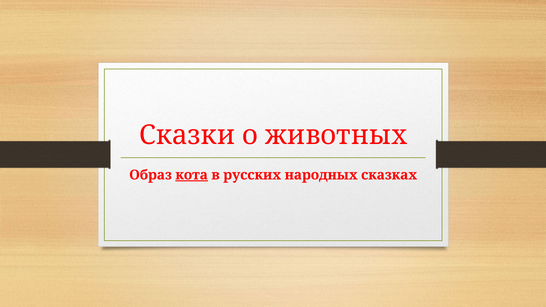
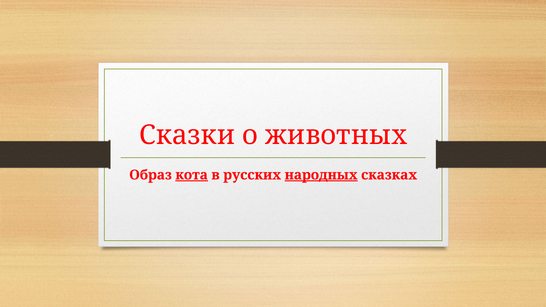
народных underline: none -> present (321, 175)
